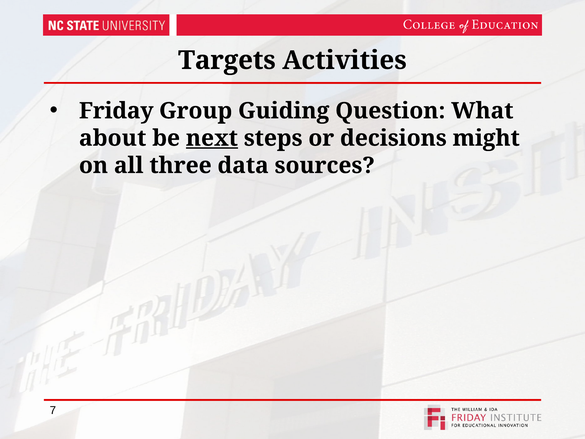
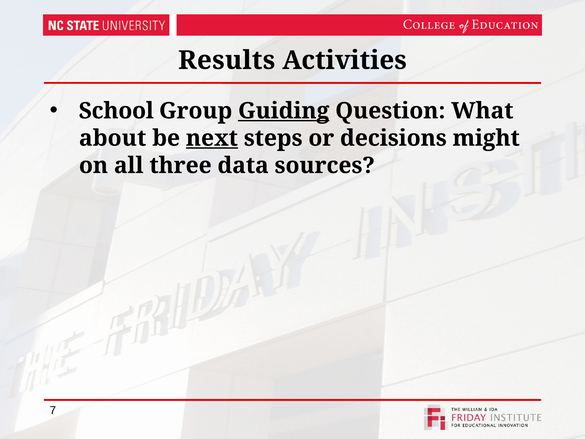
Targets: Targets -> Results (227, 60)
Friday: Friday -> School (116, 111)
Guiding underline: none -> present (284, 111)
